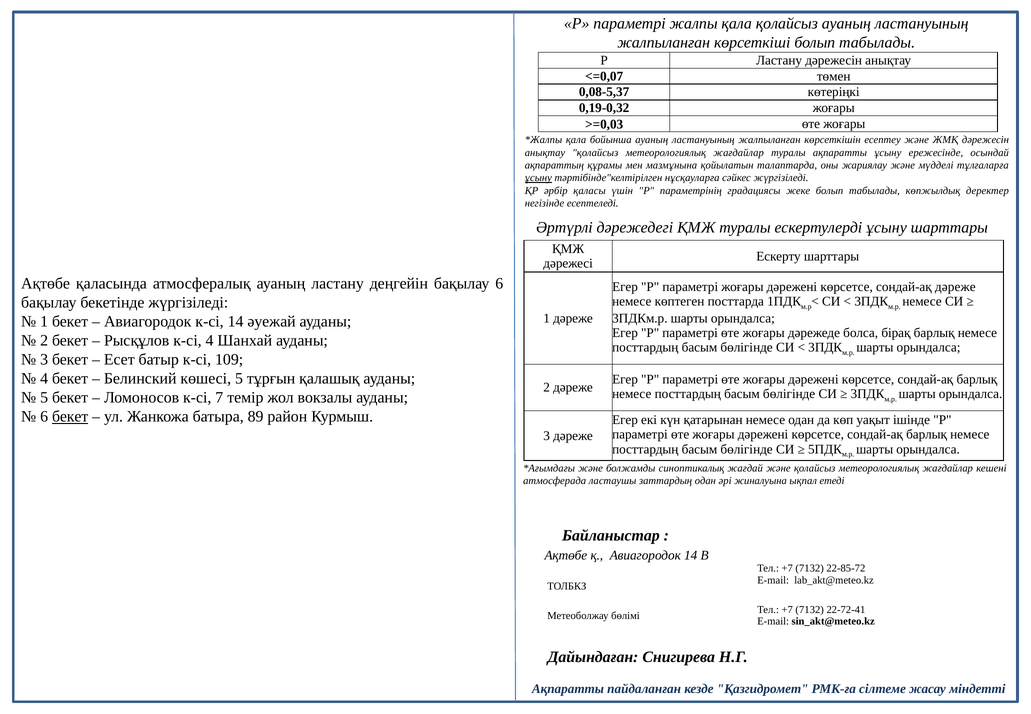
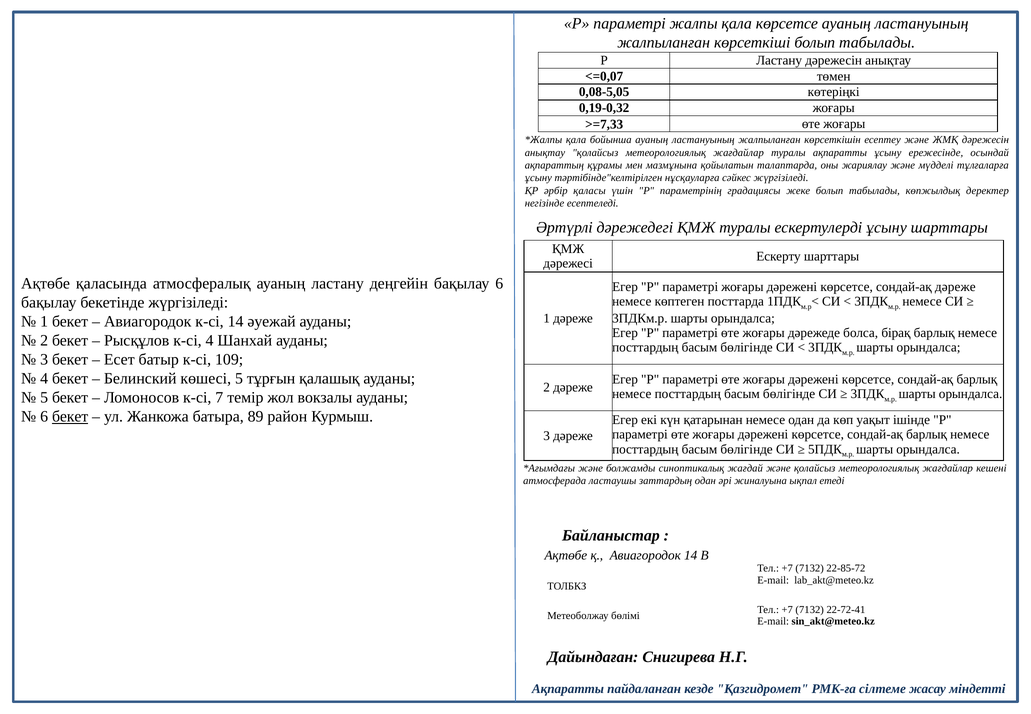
қала қолайсыз: қолайсыз -> көрсетсе (787, 23)
0,08-5,37: 0,08-5,37 -> 0,08-5,05 (604, 92)
>=0,03: >=0,03 -> >=7,33 (604, 125)
ұсыну underline: present -> none (538, 178)
